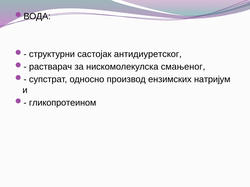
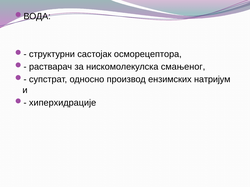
антидиуретског: антидиуретског -> осморецептора (148, 54)
гликопротеином: гликопротеином -> хиперхидрације (63, 103)
